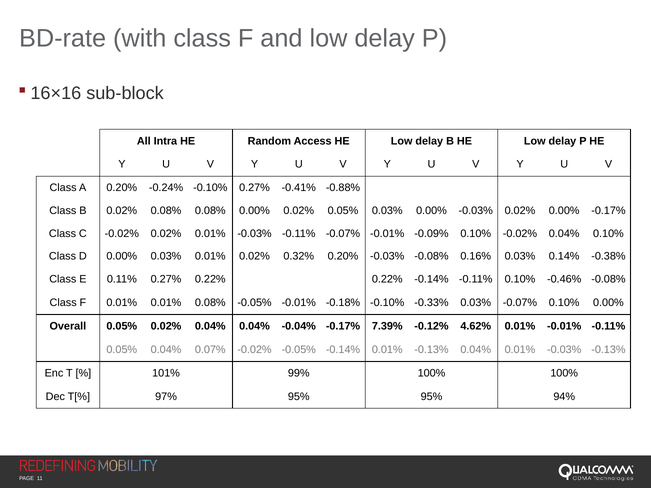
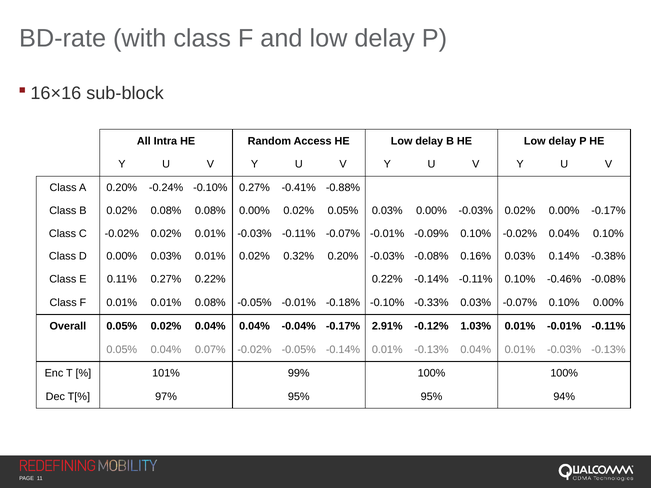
7.39%: 7.39% -> 2.91% (387, 326)
4.62%: 4.62% -> 1.03% (476, 326)
